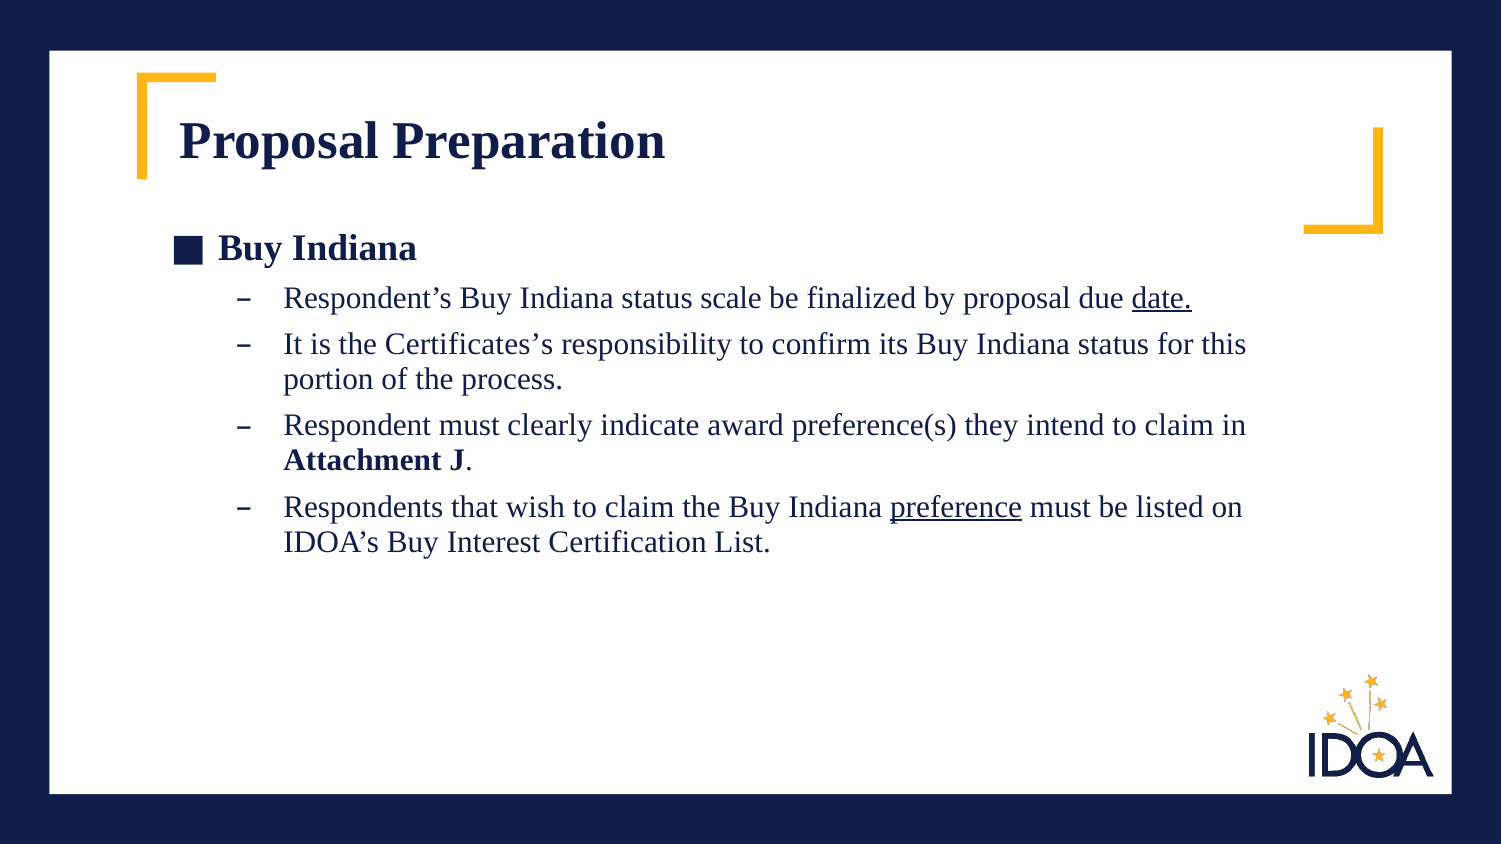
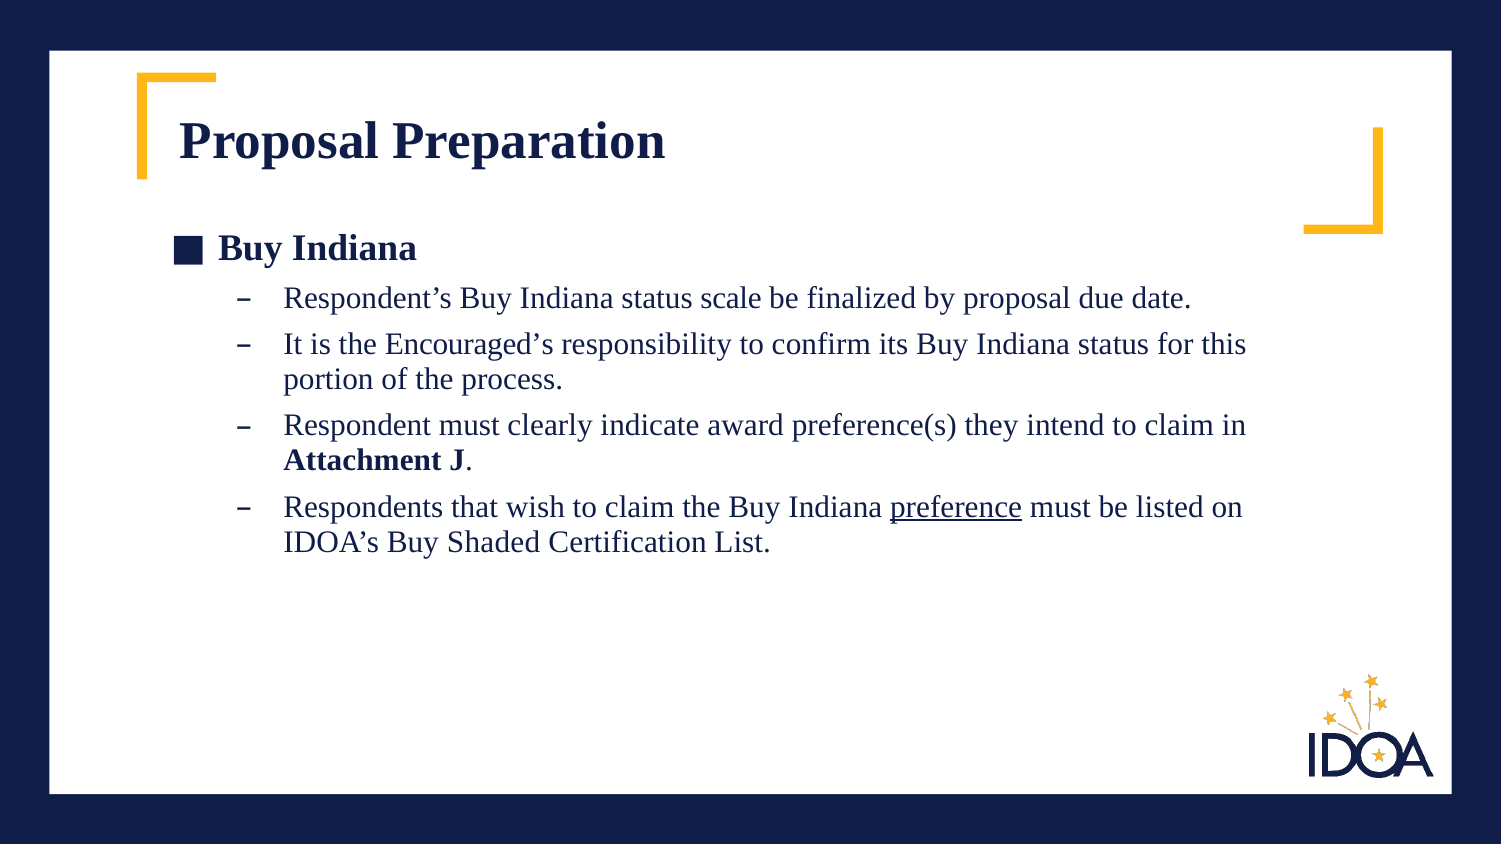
date underline: present -> none (1162, 298)
Certificates’s: Certificates’s -> Encouraged’s (469, 344)
Interest: Interest -> Shaded (494, 542)
